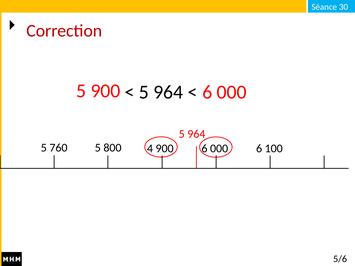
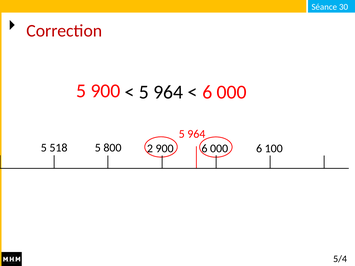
760: 760 -> 518 (58, 148)
4: 4 -> 2 (150, 149)
5/6: 5/6 -> 5/4 (340, 259)
